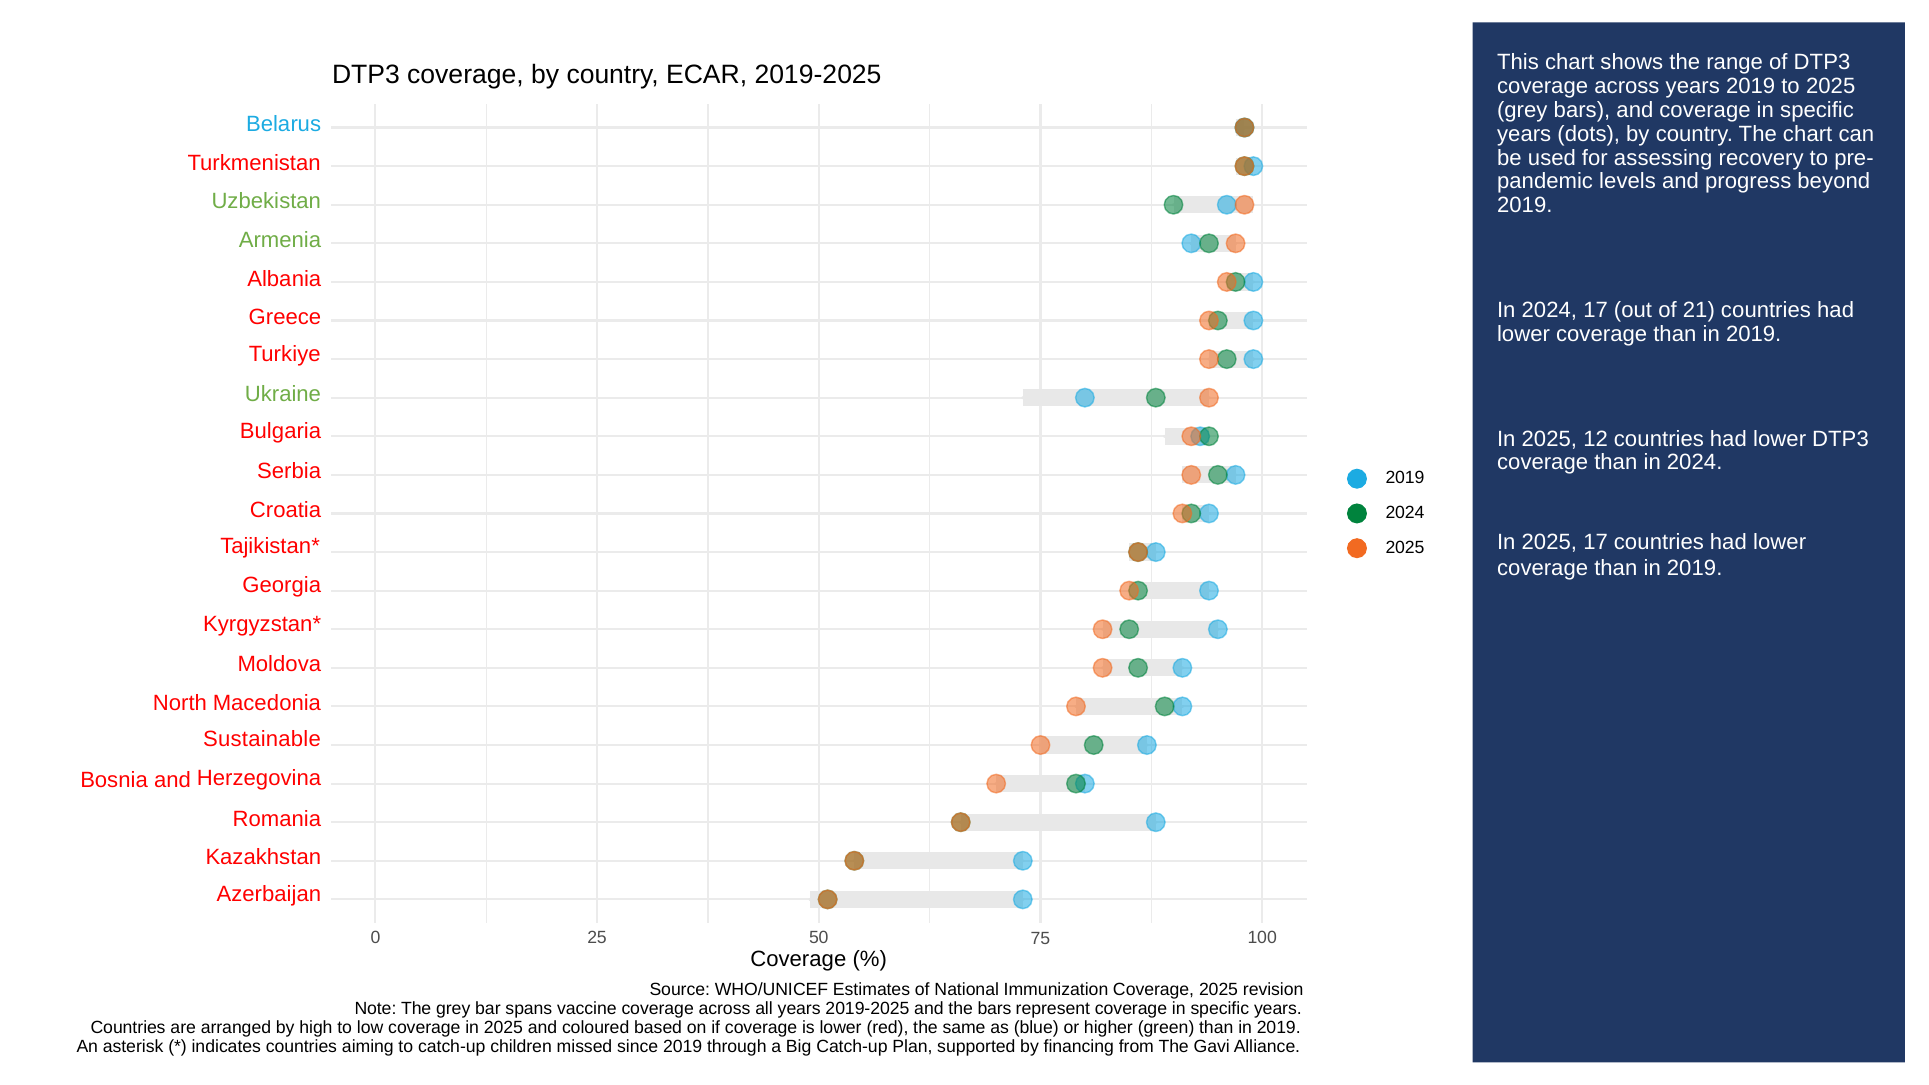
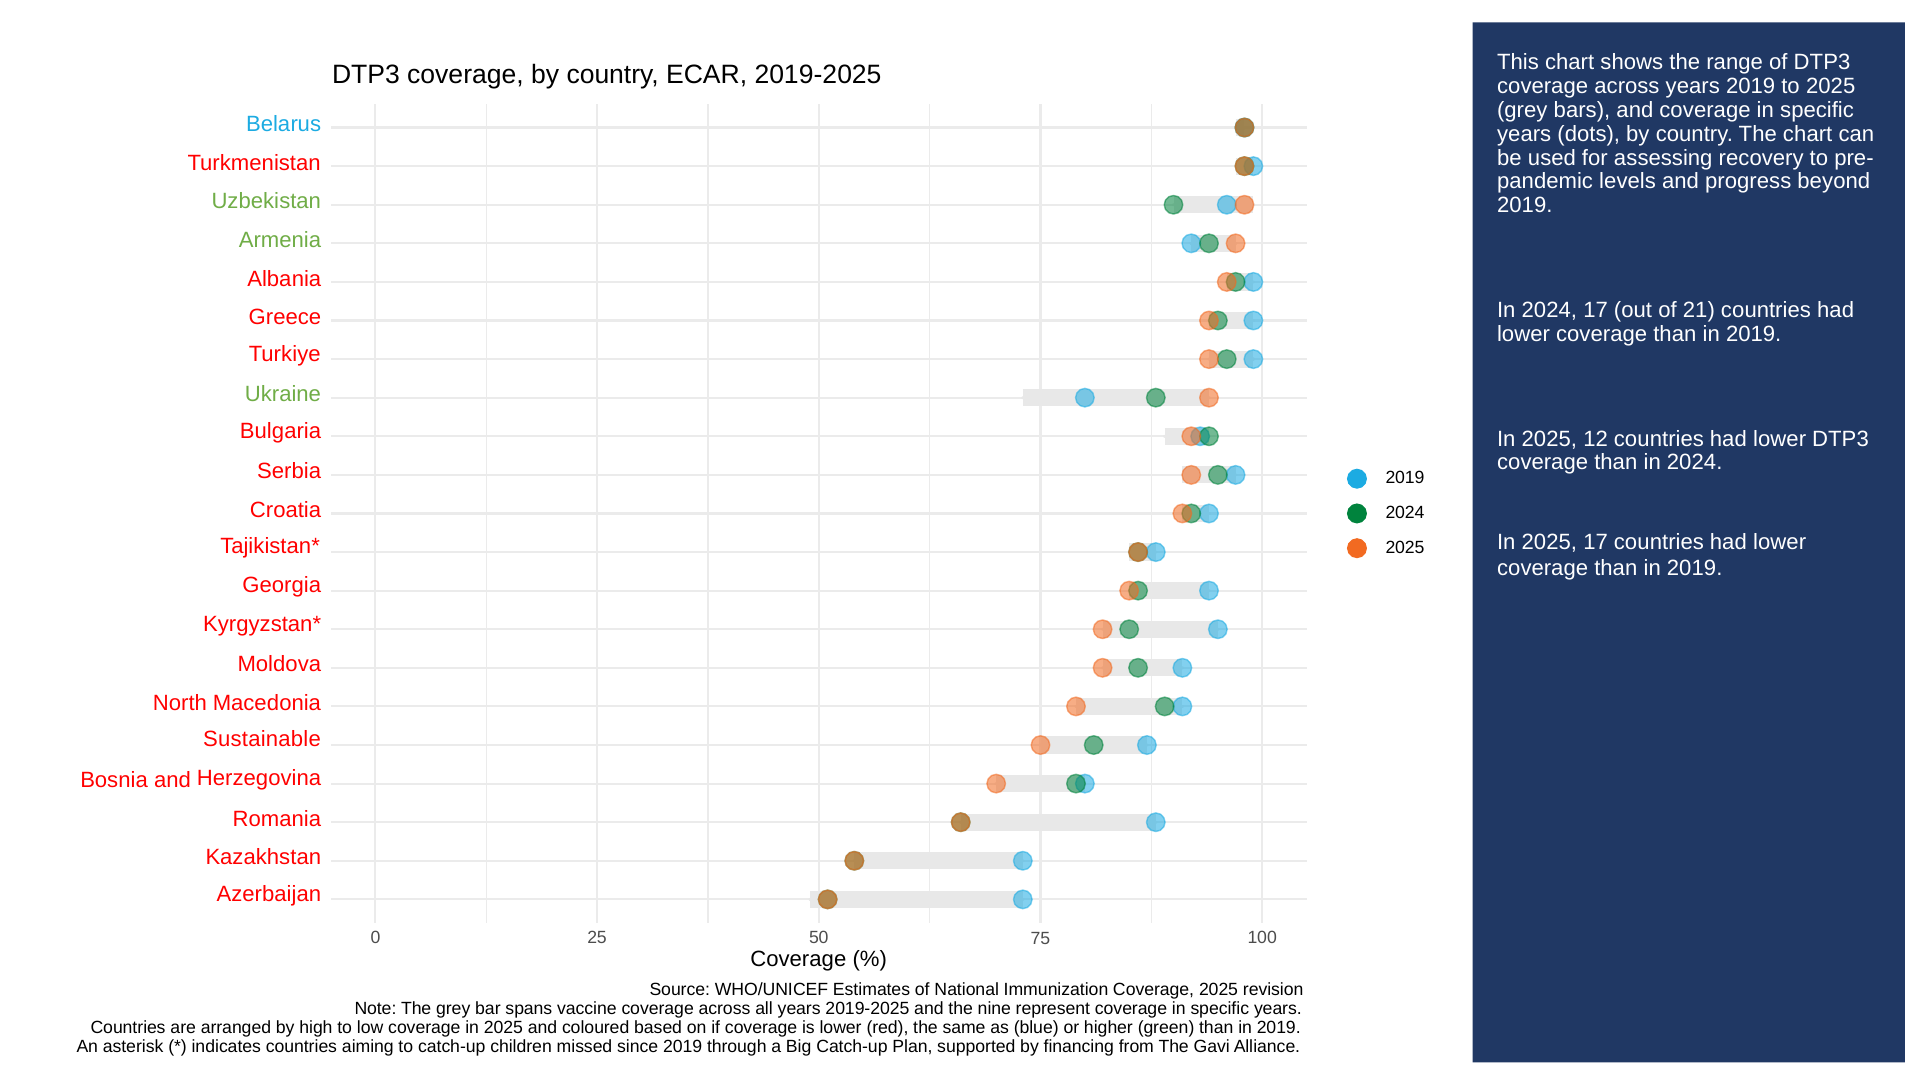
the bars: bars -> nine (994, 1009)
